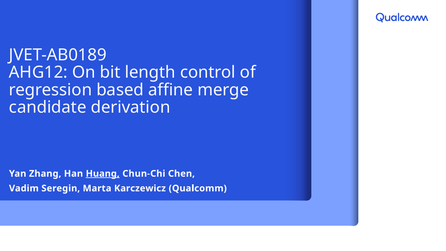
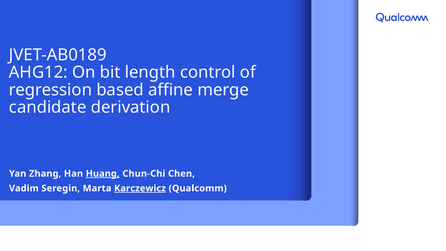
Karczewicz underline: none -> present (140, 188)
